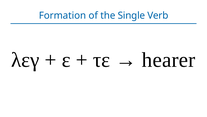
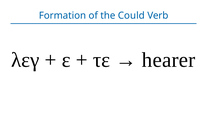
Single: Single -> Could (131, 15)
